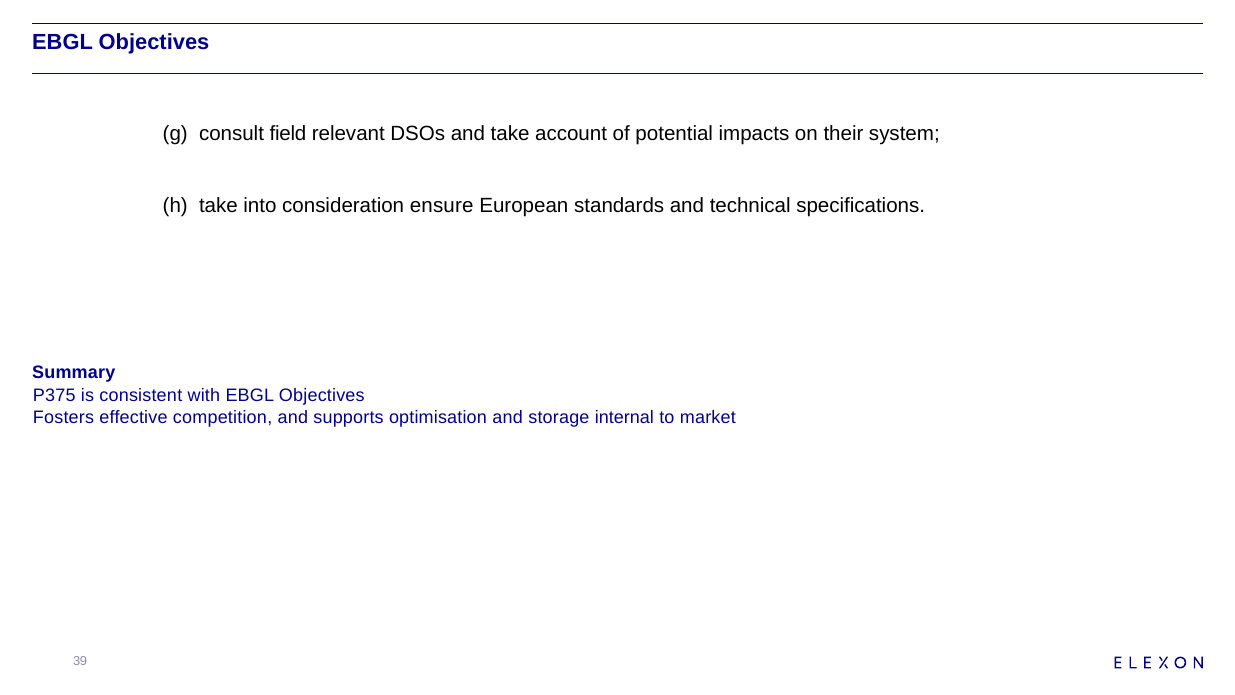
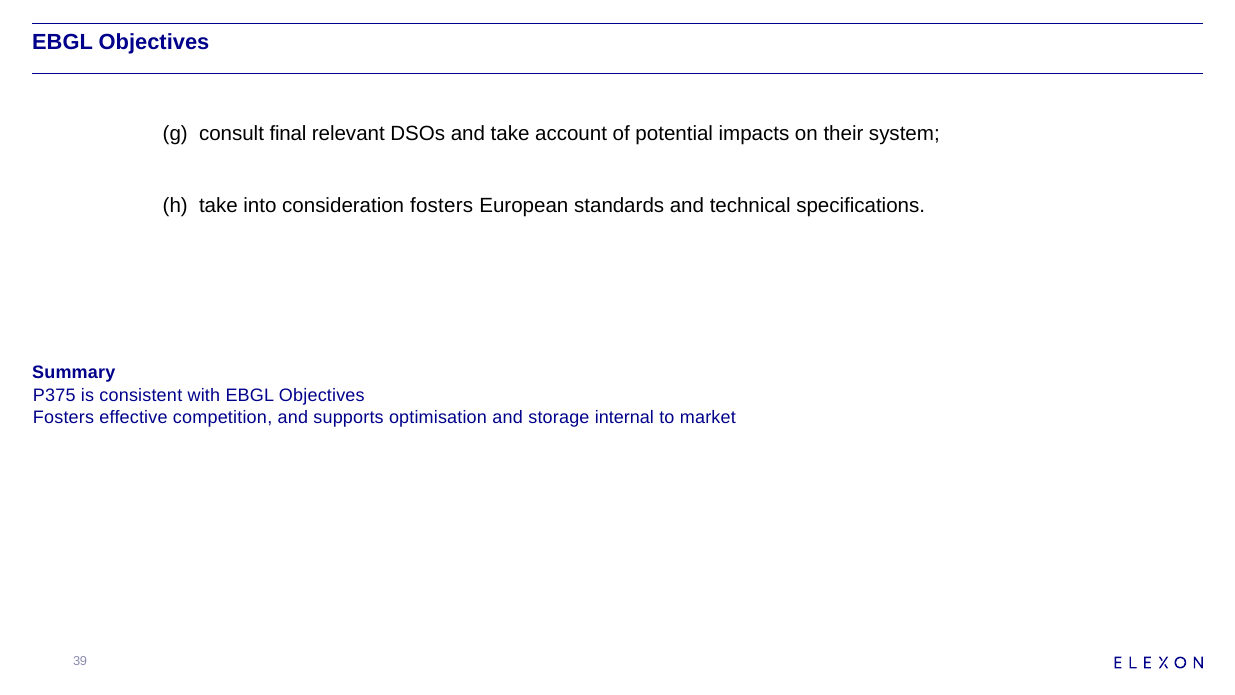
field: field -> final (288, 133)
consideration ensure: ensure -> fosters (442, 205)
